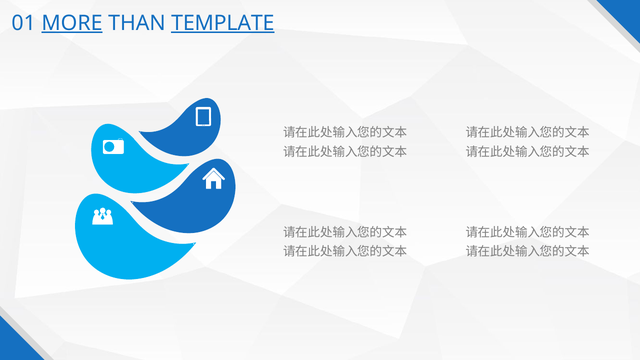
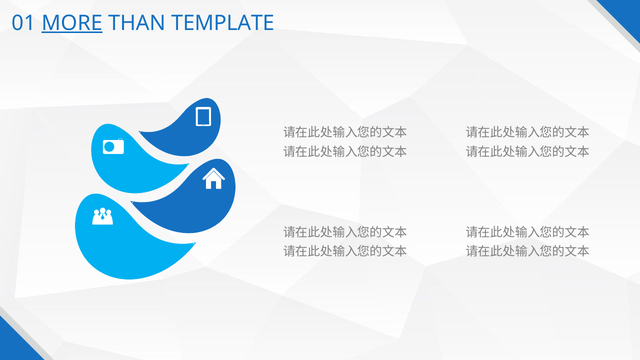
TEMPLATE underline: present -> none (223, 23)
